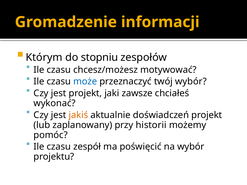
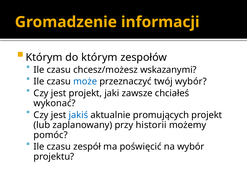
do stopniu: stopniu -> którym (99, 58)
motywować: motywować -> wskazanymi (168, 70)
jakiś colour: orange -> blue (78, 115)
doświadczeń: doświadczeń -> promujących (161, 115)
